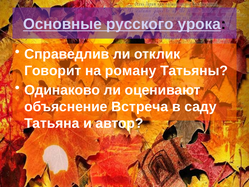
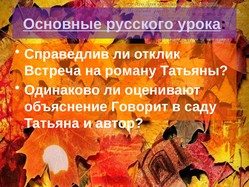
Говорит: Говорит -> Встреча (53, 71)
Встреча: Встреча -> Говорит (140, 107)
